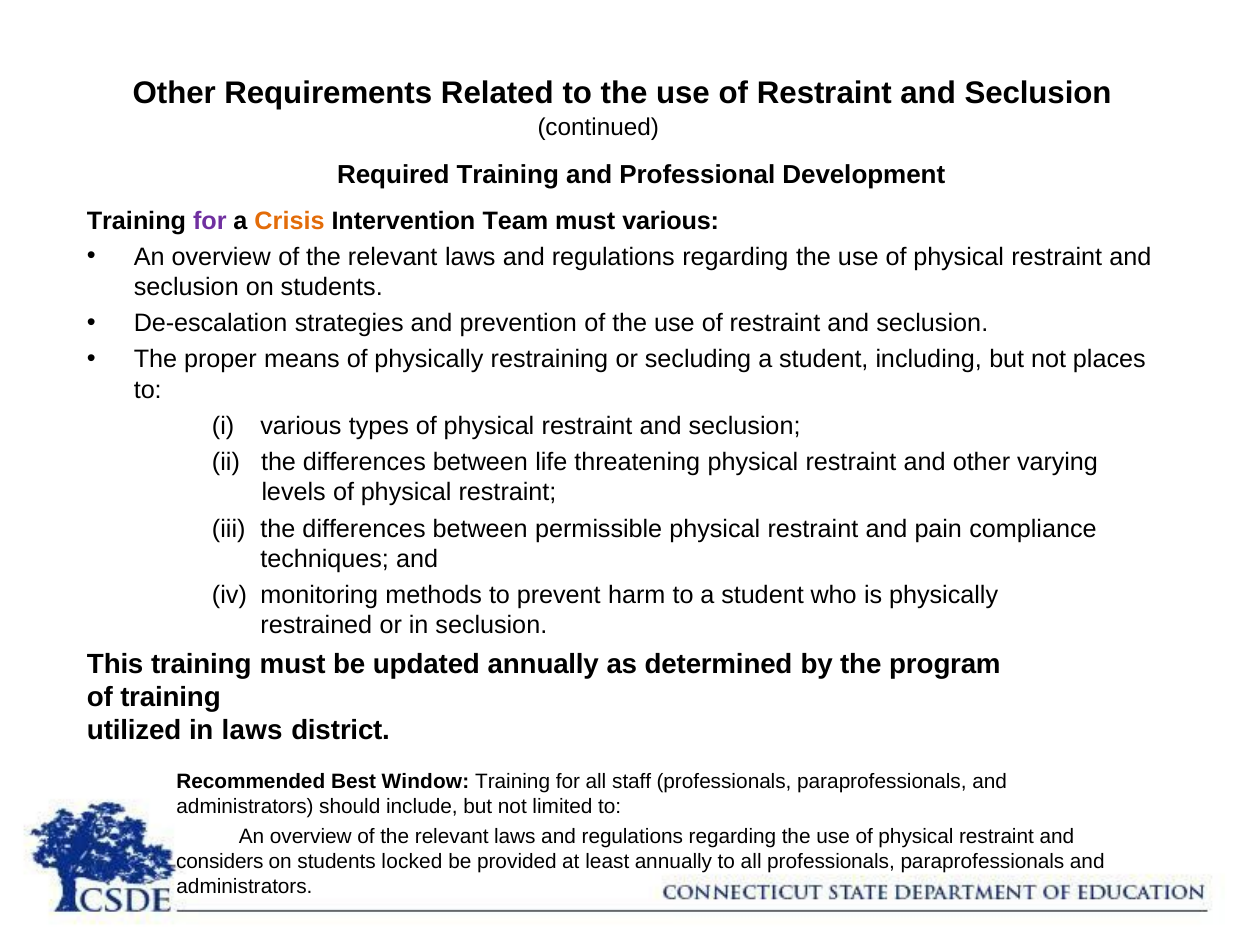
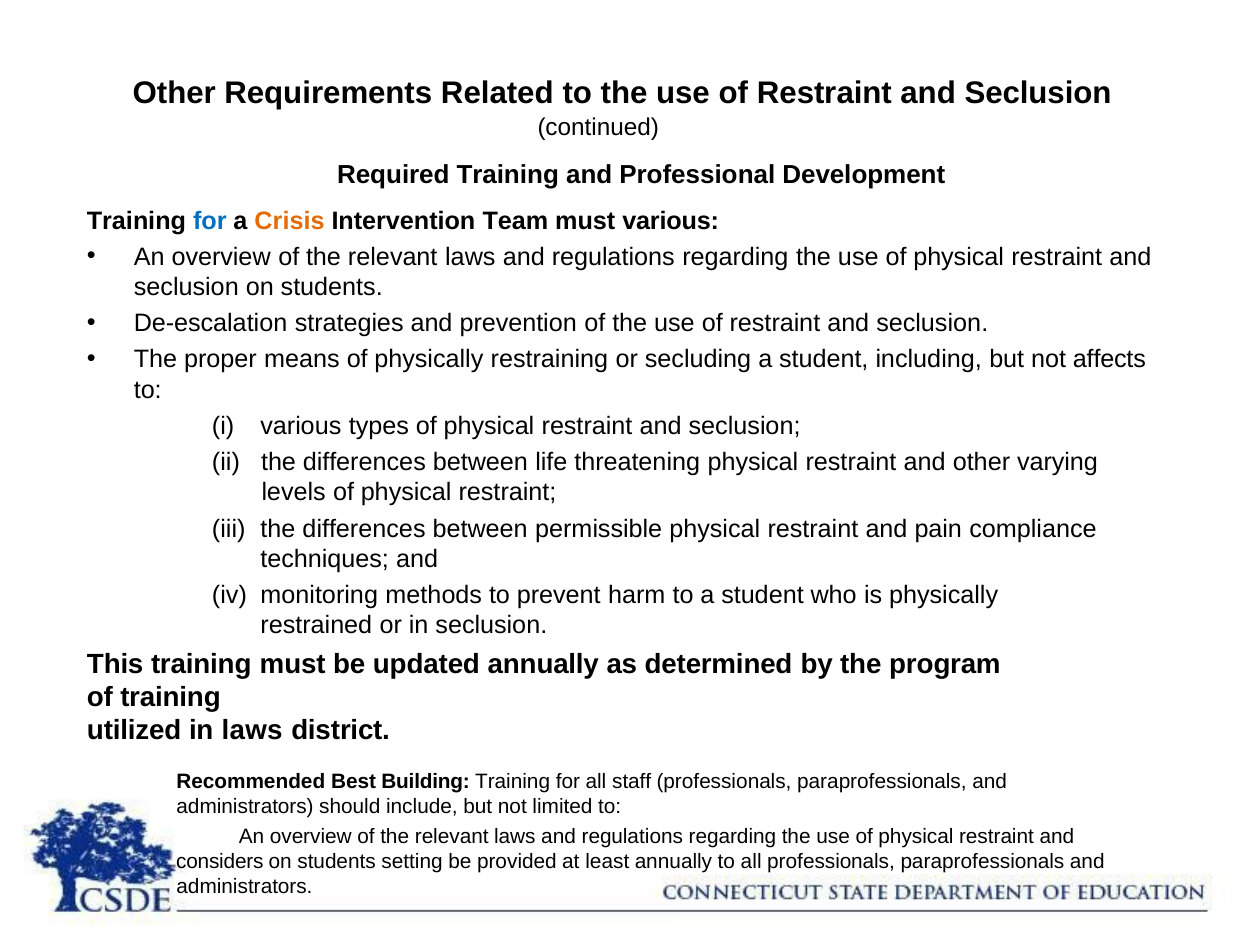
for colour: purple -> blue (210, 221)
places: places -> affects (1109, 360)
Window: Window -> Building (426, 782)
locked: locked -> setting (412, 862)
